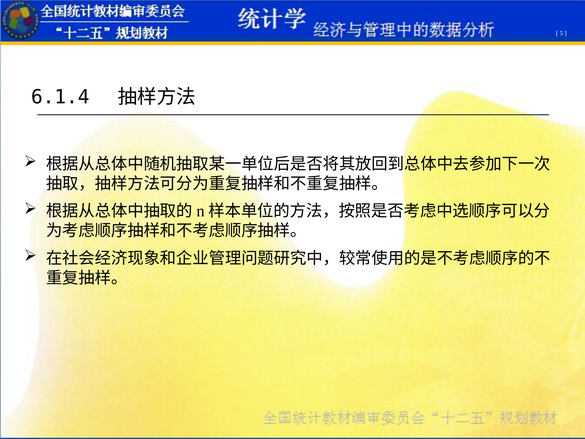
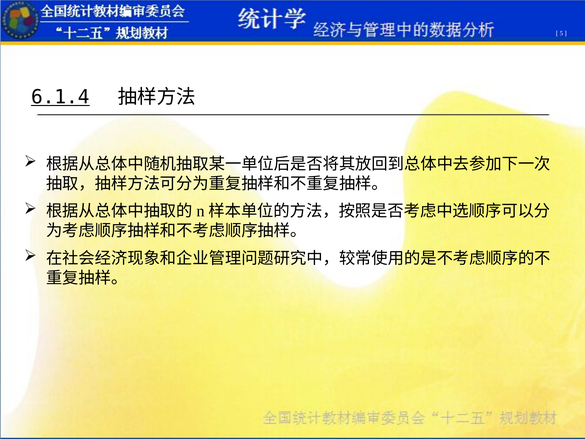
6.1.4 underline: none -> present (60, 97)
